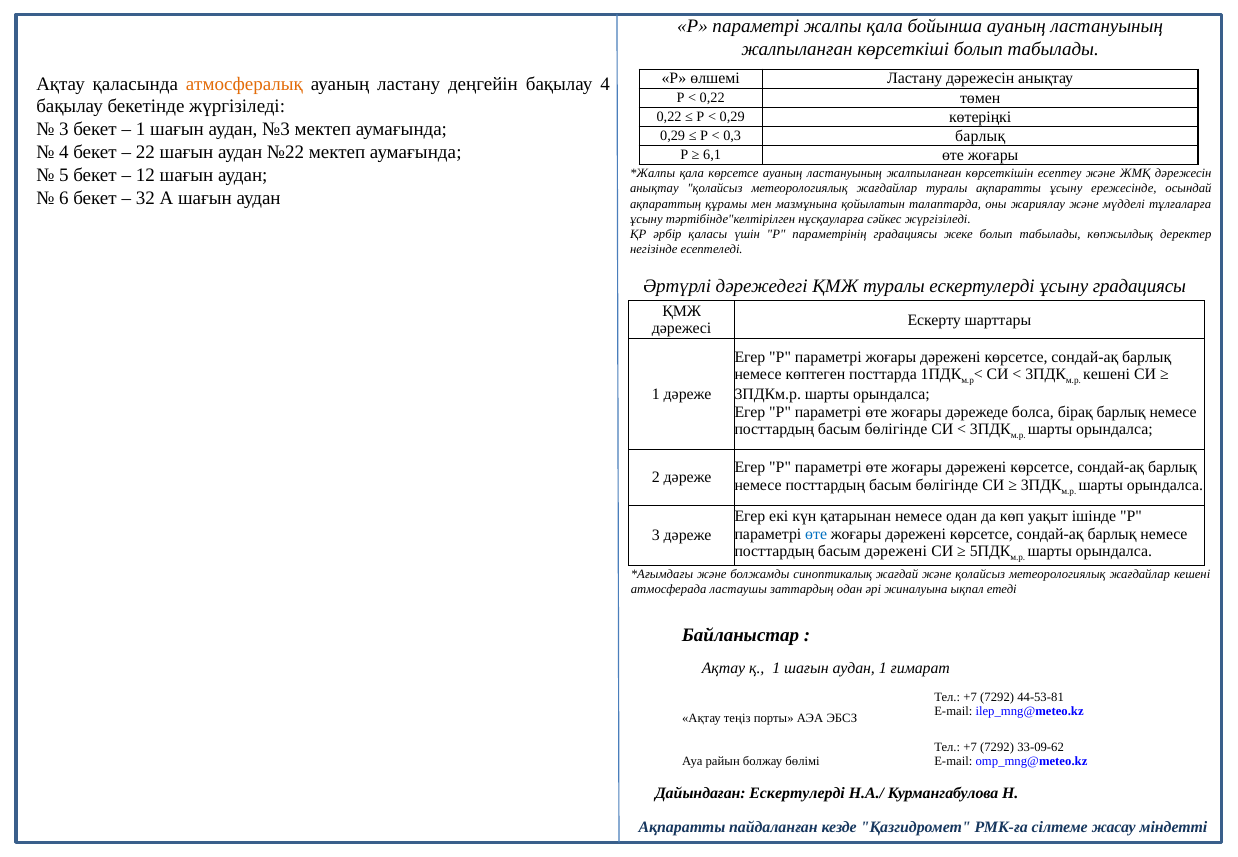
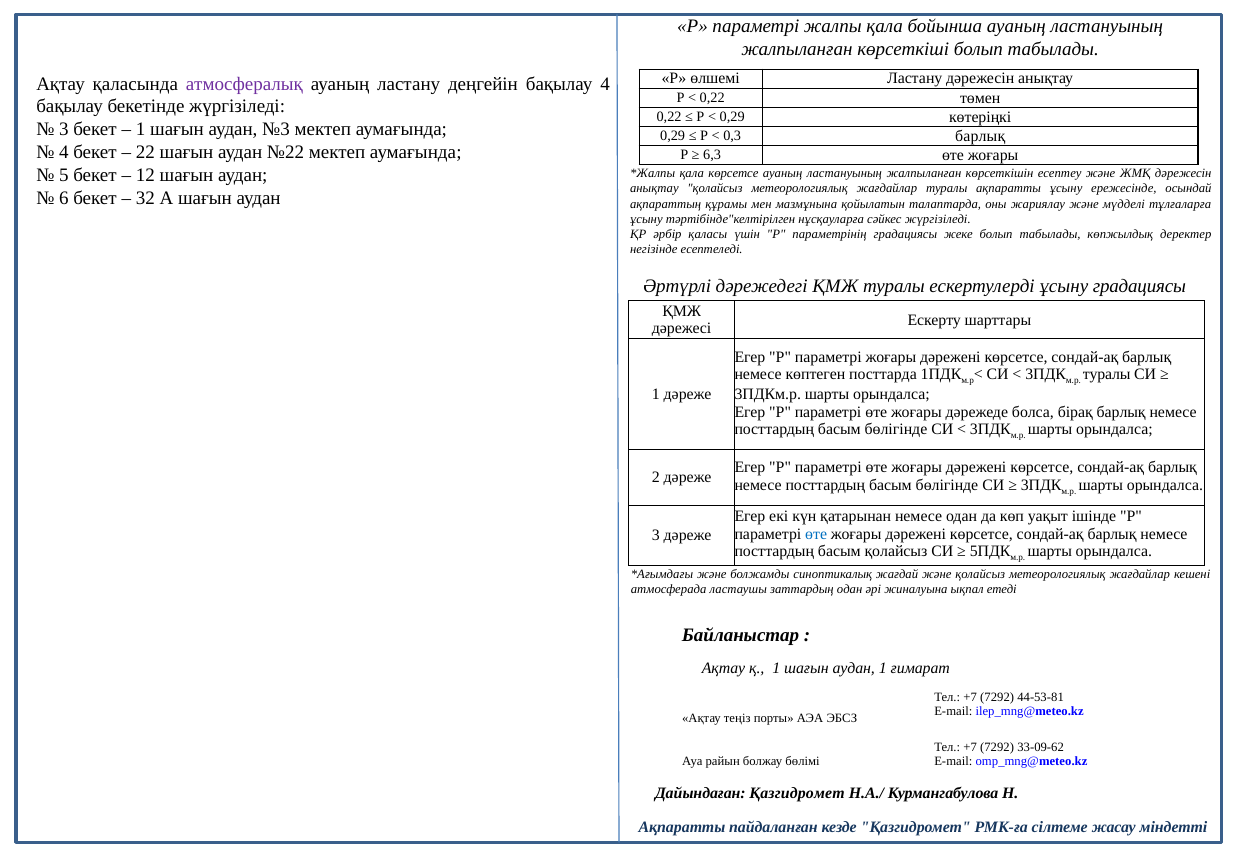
атмосфералық colour: orange -> purple (244, 84)
6,1: 6,1 -> 6,3 (712, 155)
кешені: кешені -> туралы (1107, 374)
басым дәрежені: дәрежені -> қолайсыз (896, 552)
Дайындаған Ескертулерді: Ескертулерді -> Қазгидромет (797, 793)
